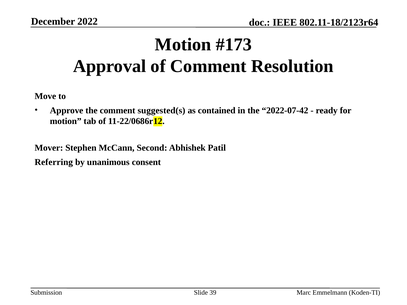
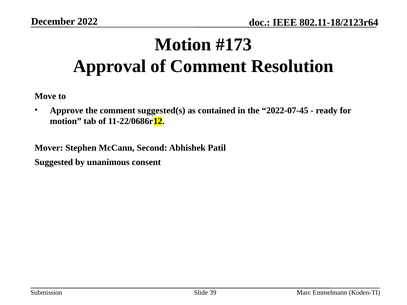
2022-07-42: 2022-07-42 -> 2022-07-45 (285, 111)
Referring: Referring -> Suggested (54, 162)
